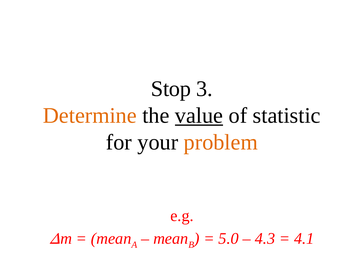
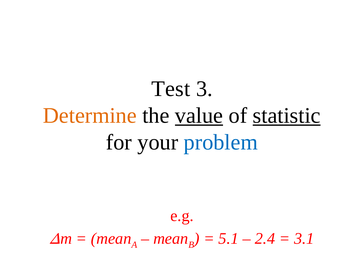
Stop: Stop -> Test (171, 89)
statistic underline: none -> present (287, 116)
problem colour: orange -> blue (221, 142)
5.0: 5.0 -> 5.1 (229, 239)
4.3: 4.3 -> 2.4 (265, 239)
4.1: 4.1 -> 3.1 (304, 239)
